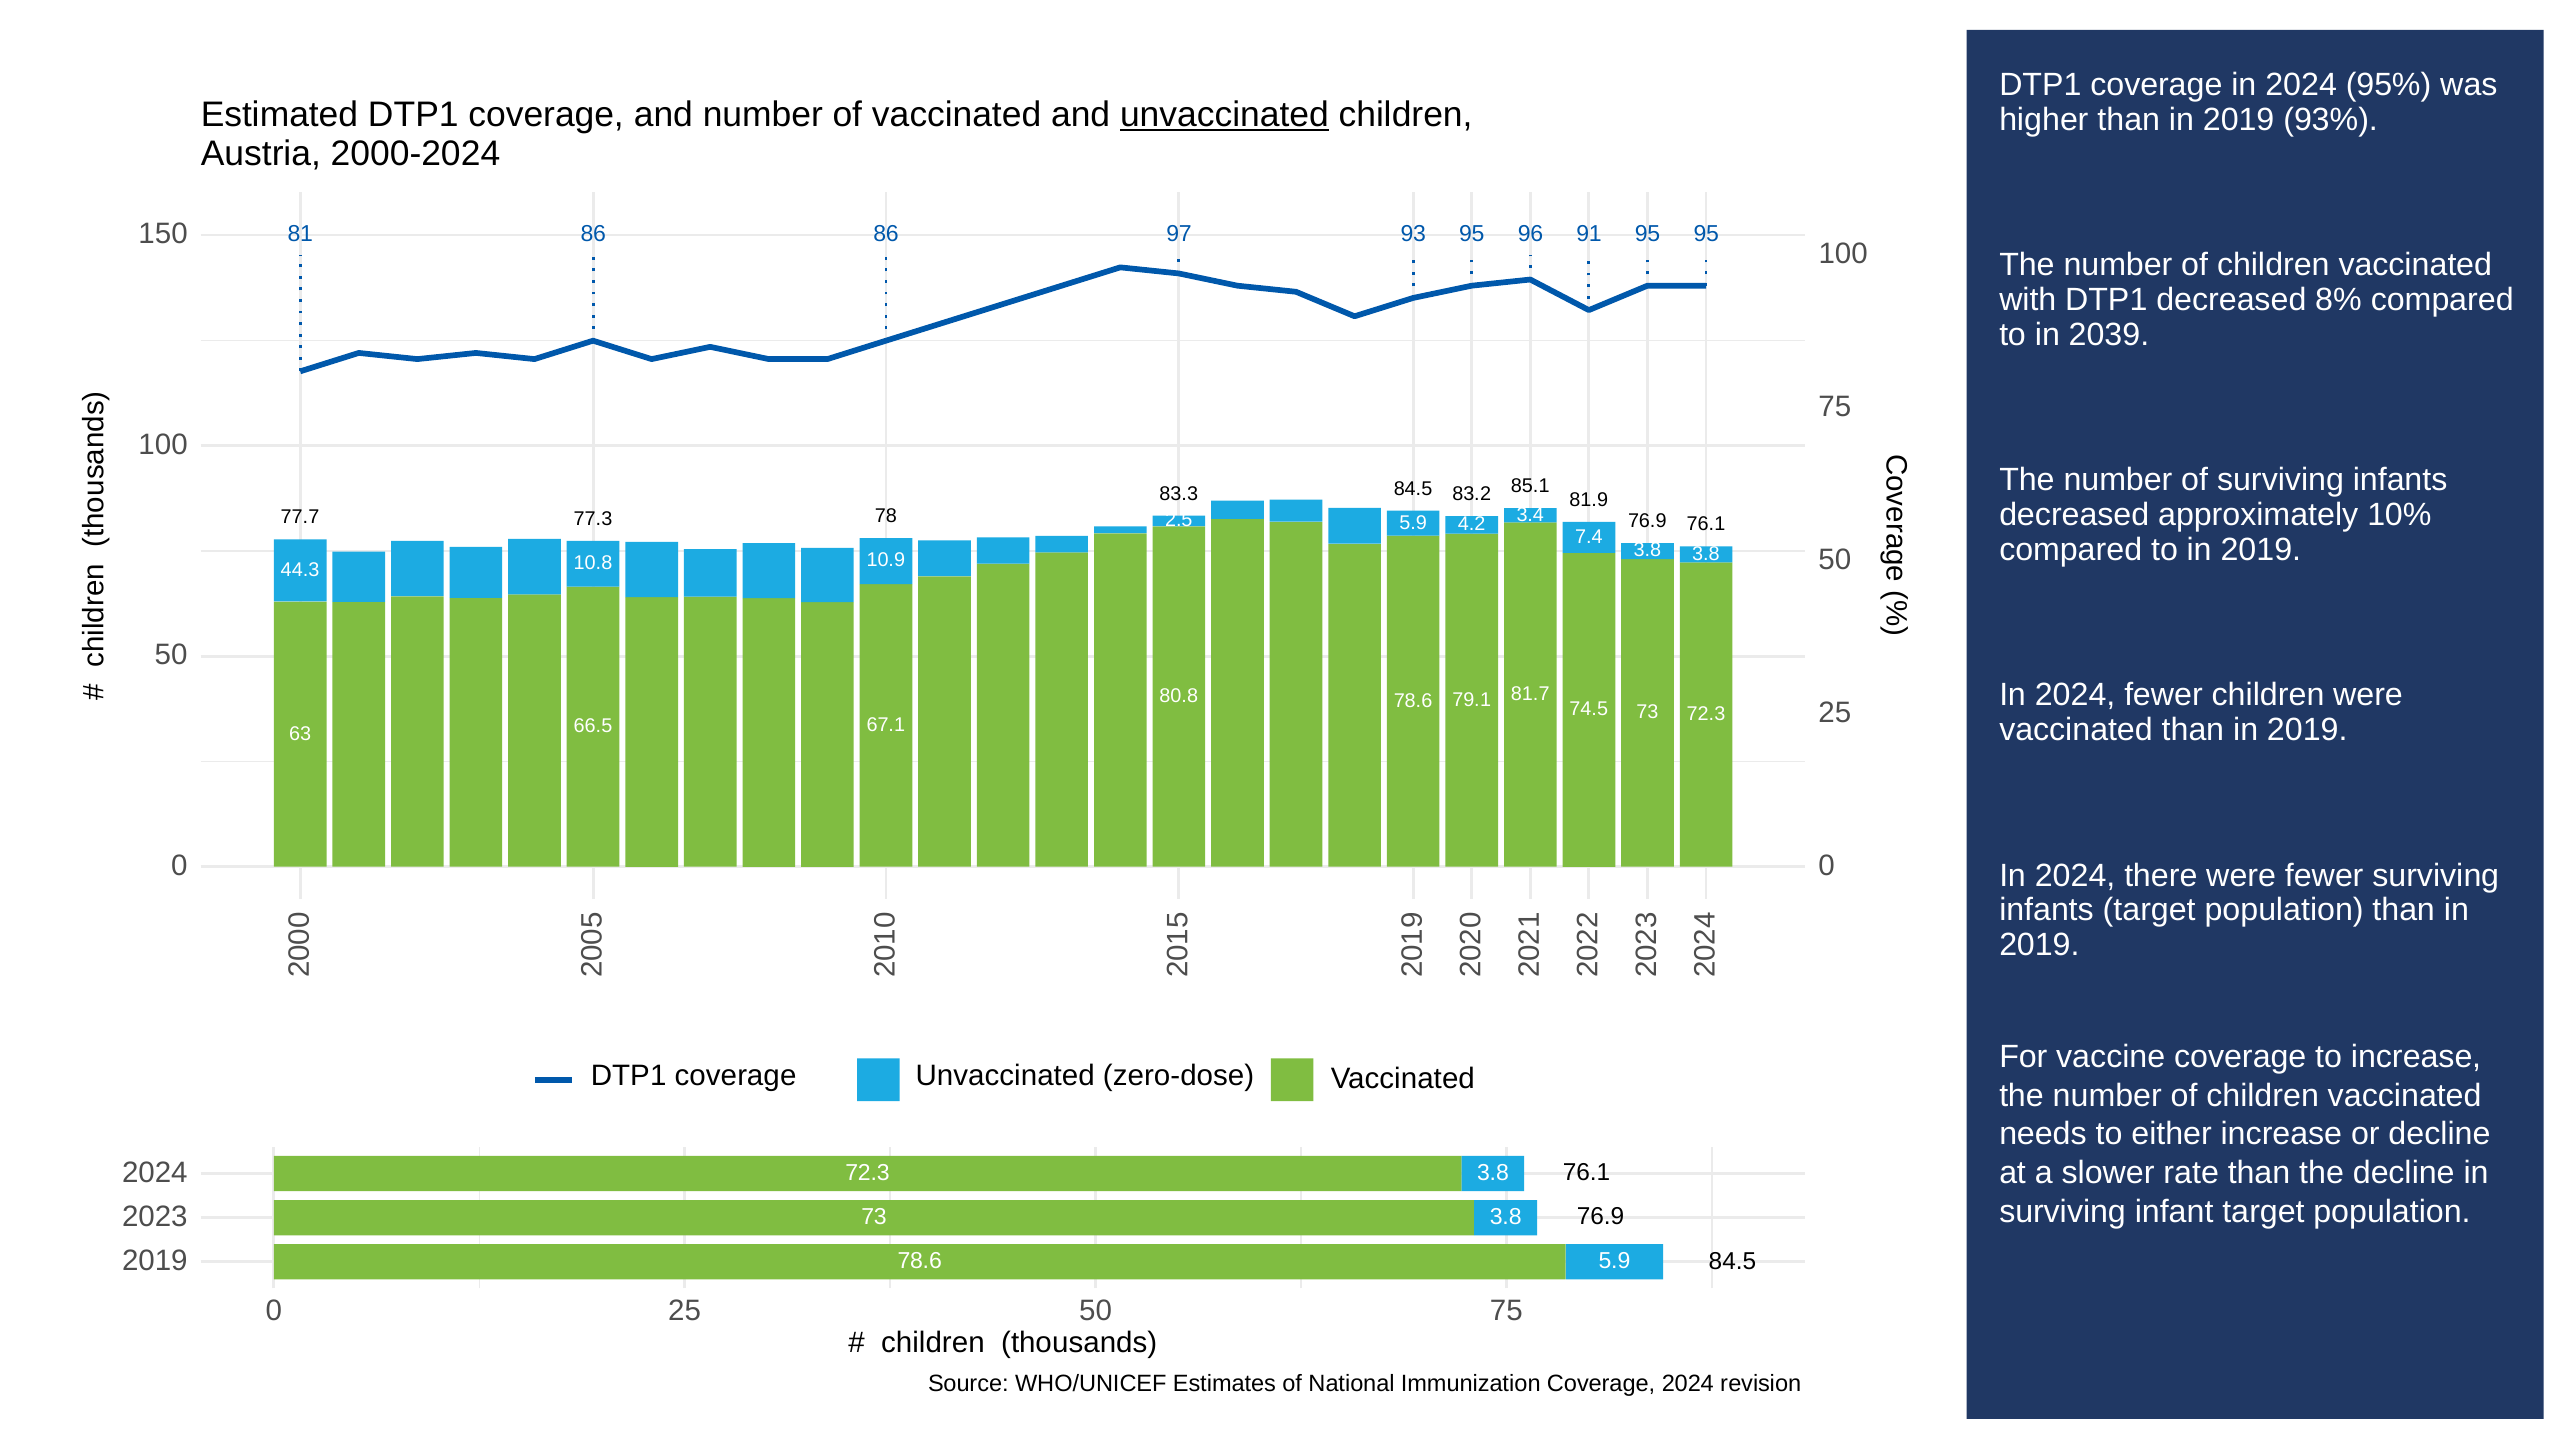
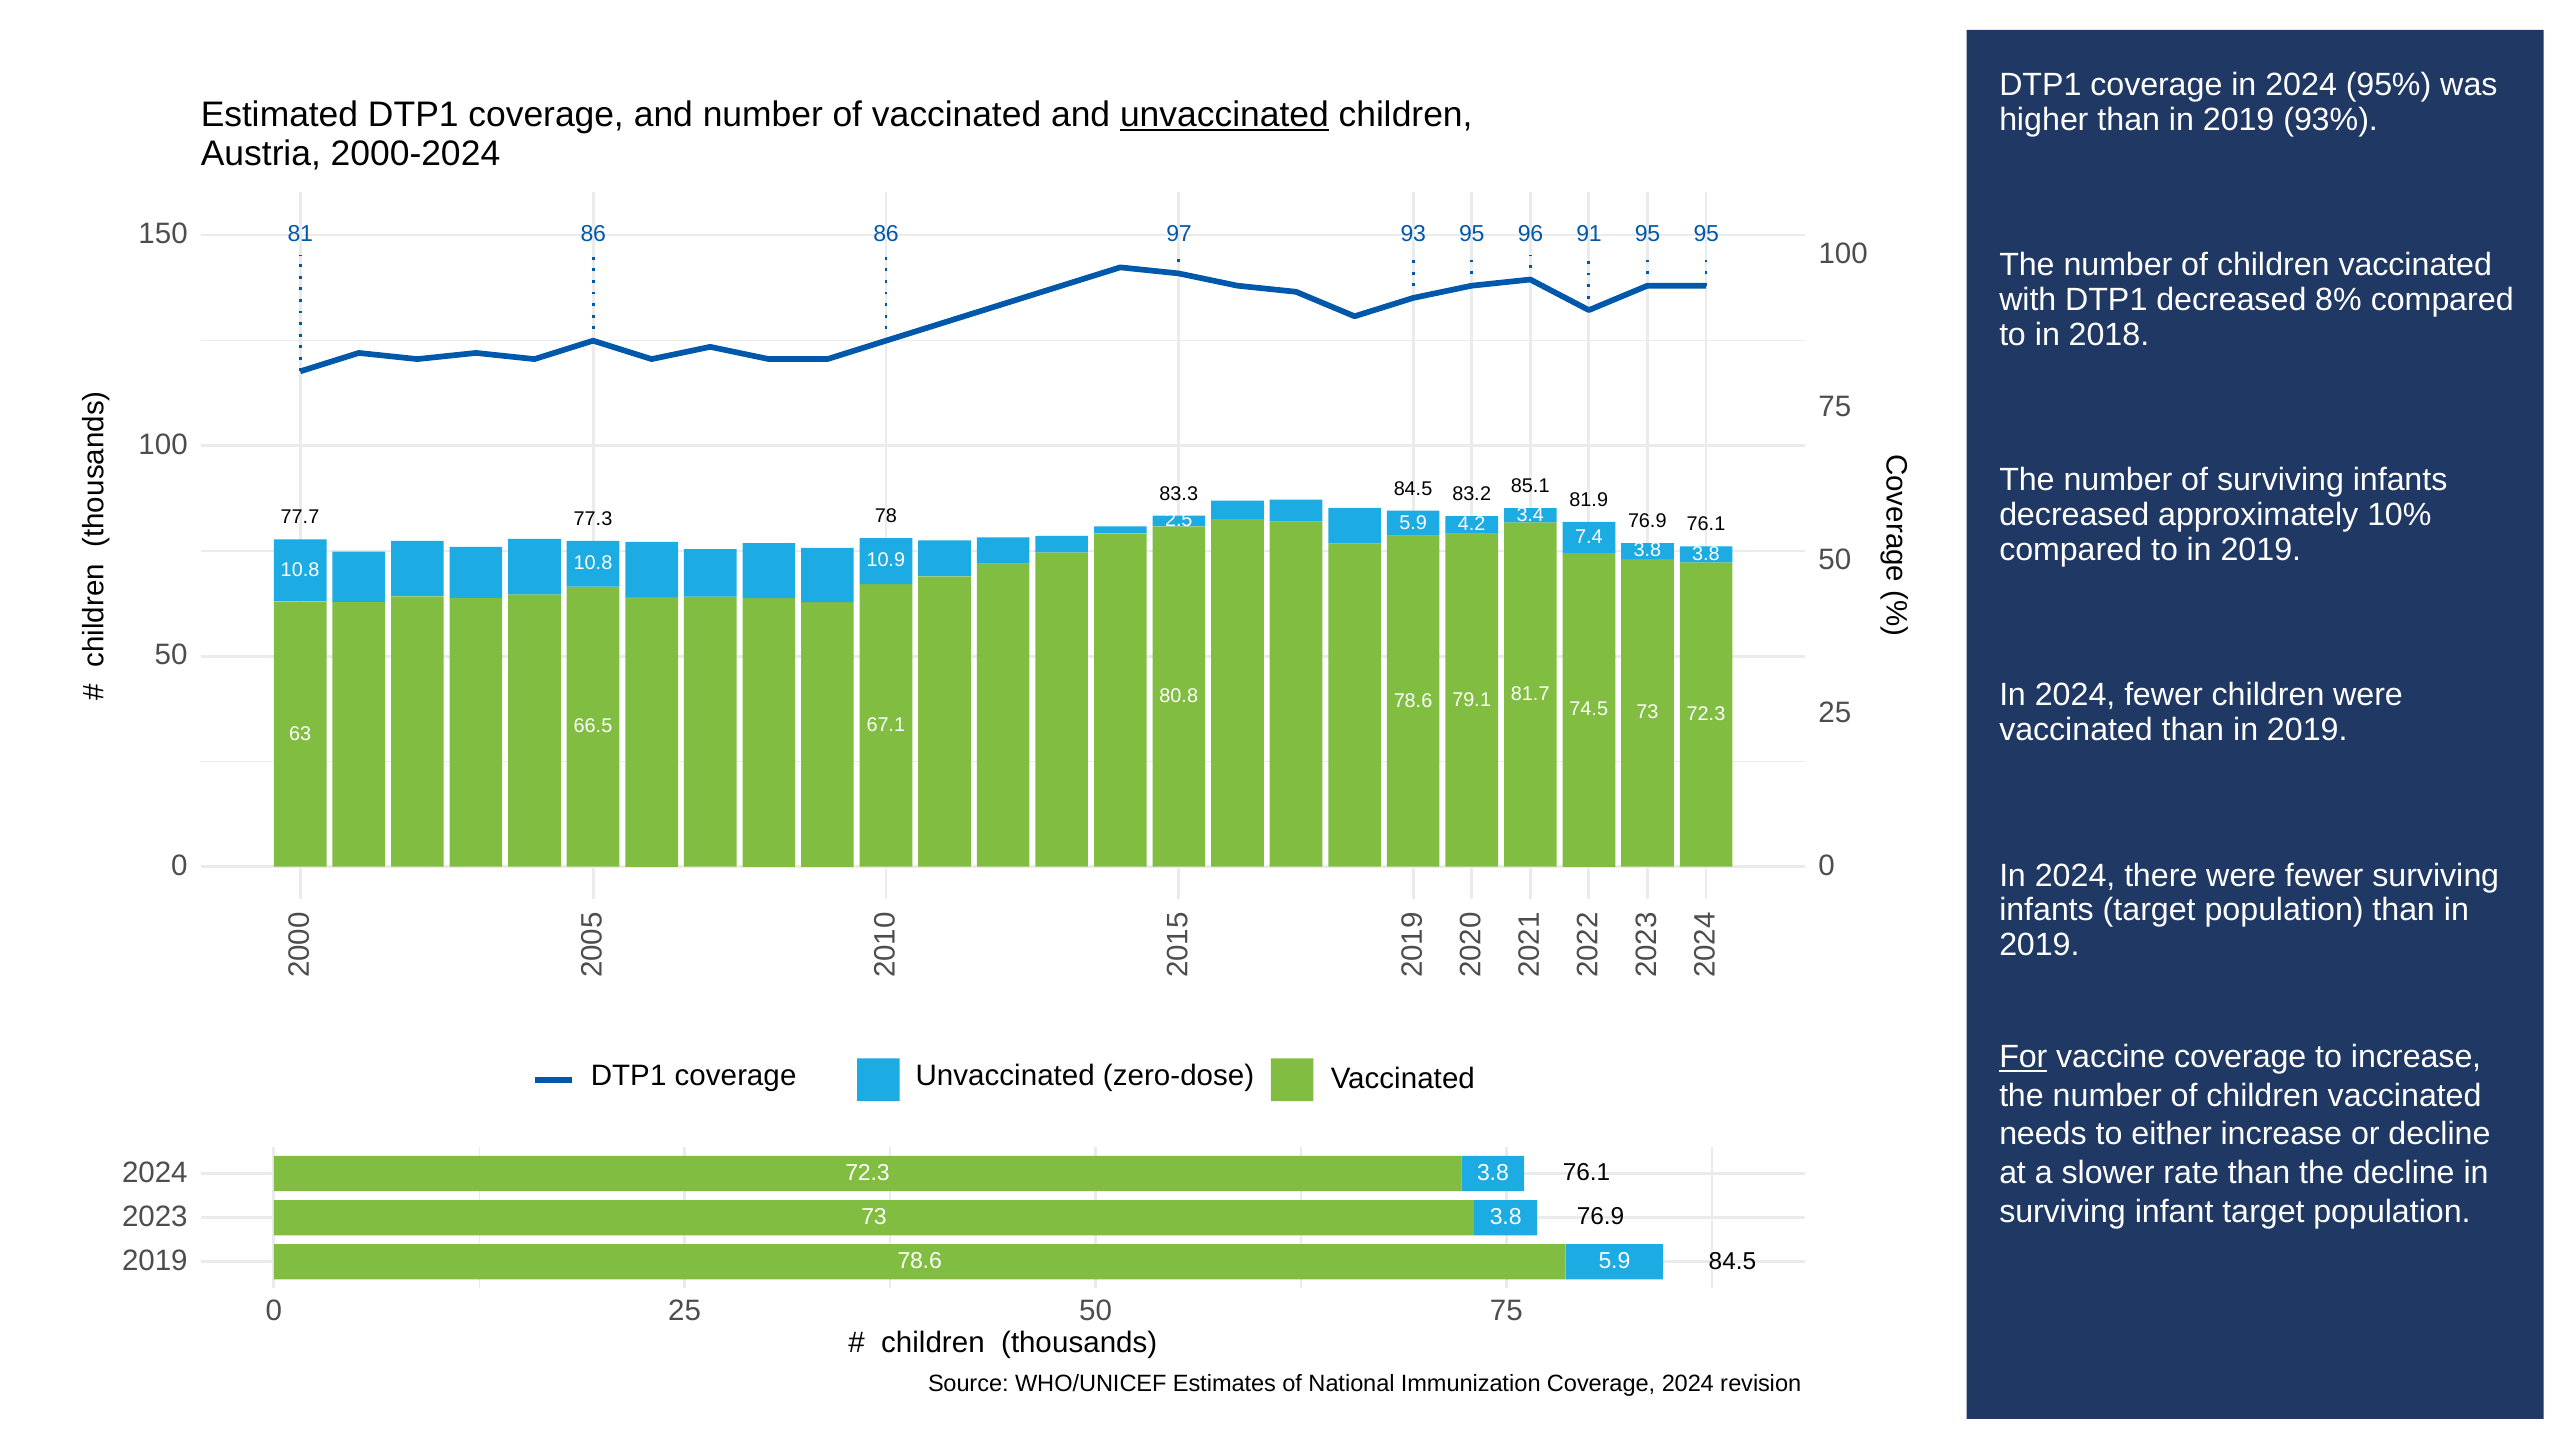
2039: 2039 -> 2018 (2109, 335)
44.3: 44.3 -> 10.8 (300, 570)
For underline: none -> present (2023, 1057)
